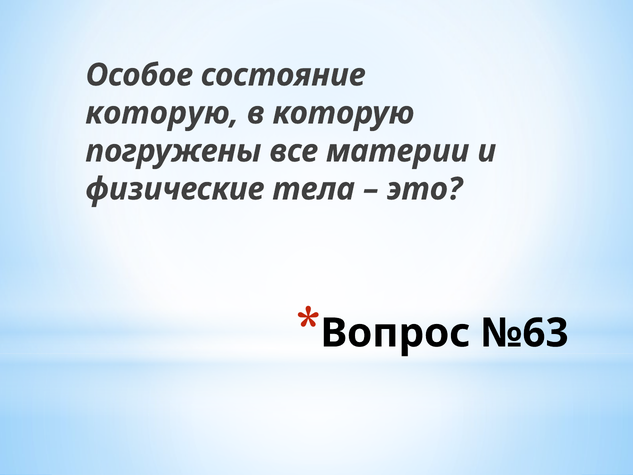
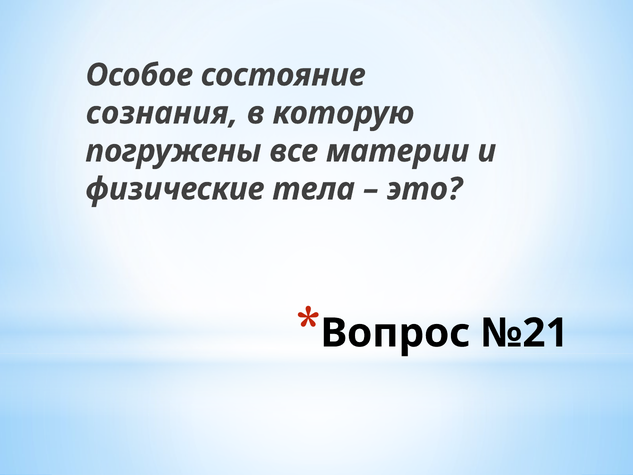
которую: которую -> сознания (162, 113)
№63: №63 -> №21 (525, 333)
